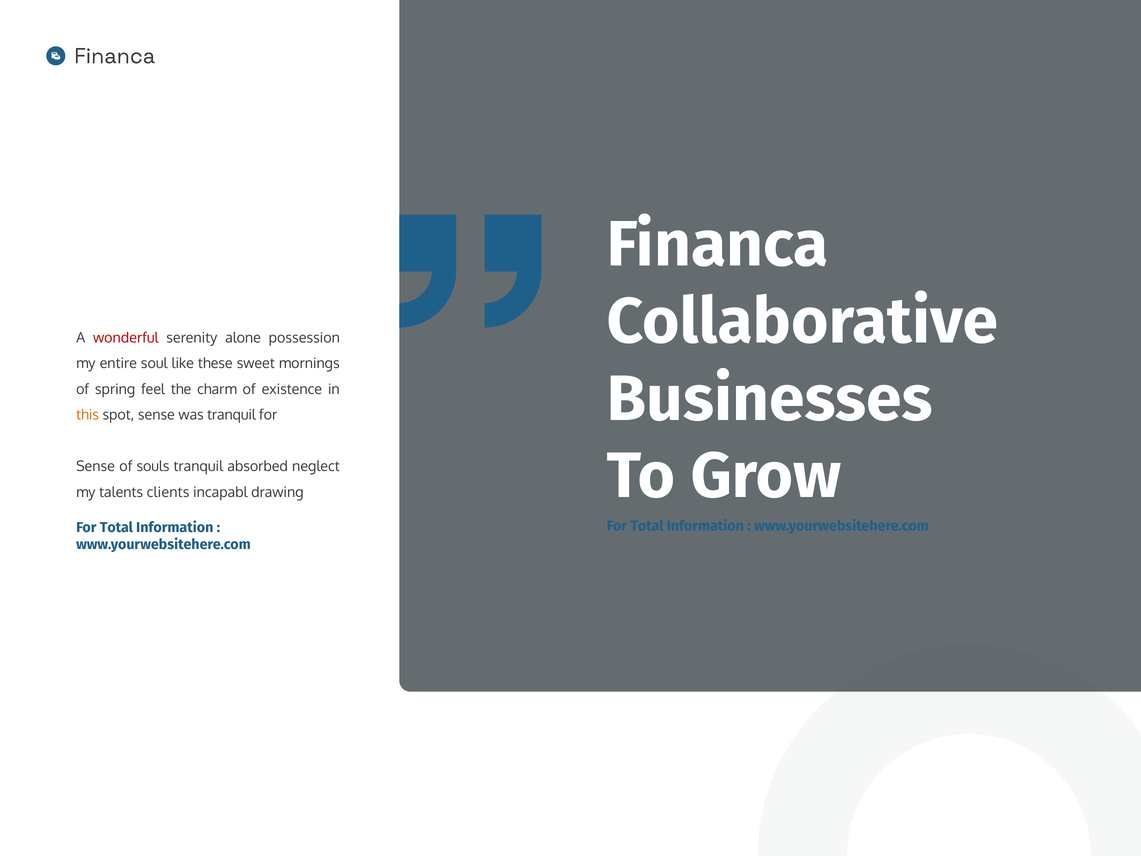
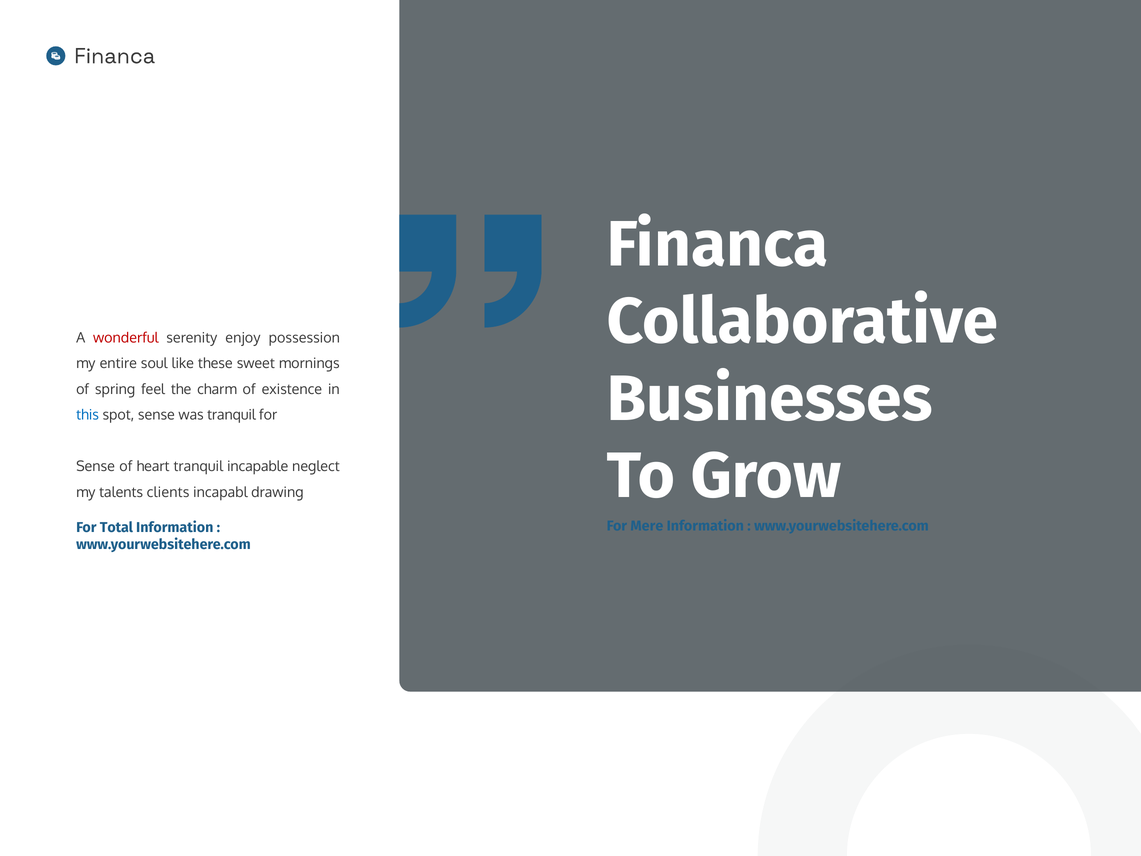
alone: alone -> enjoy (243, 338)
this colour: orange -> blue (88, 415)
souls: souls -> heart (153, 467)
absorbed: absorbed -> incapable (258, 467)
Total: Total -> Mere (647, 526)
